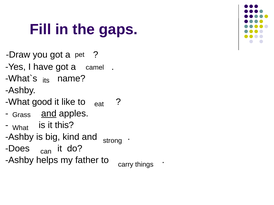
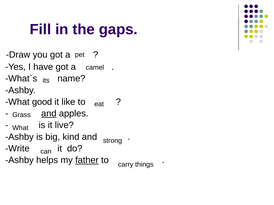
this: this -> live (64, 125)
Does: Does -> Write (17, 149)
father underline: none -> present (87, 161)
